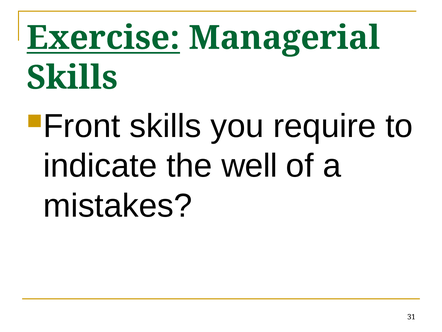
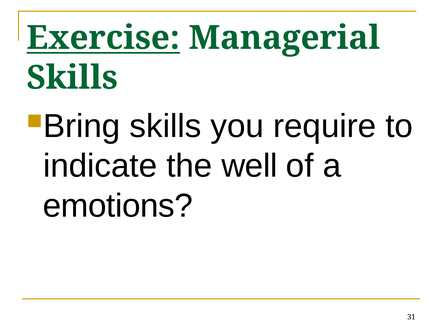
Front: Front -> Bring (82, 126)
mistakes: mistakes -> emotions (118, 205)
